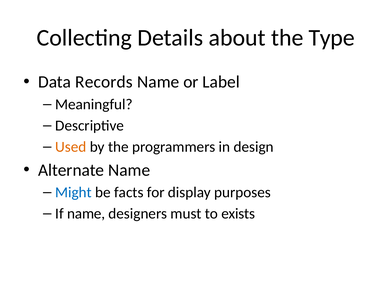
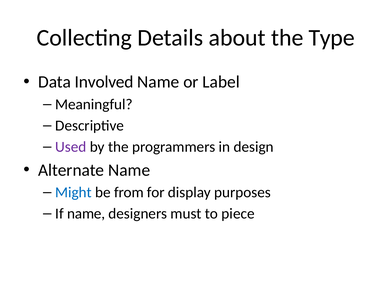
Records: Records -> Involved (104, 82)
Used colour: orange -> purple (71, 147)
facts: facts -> from (129, 193)
exists: exists -> piece (238, 214)
